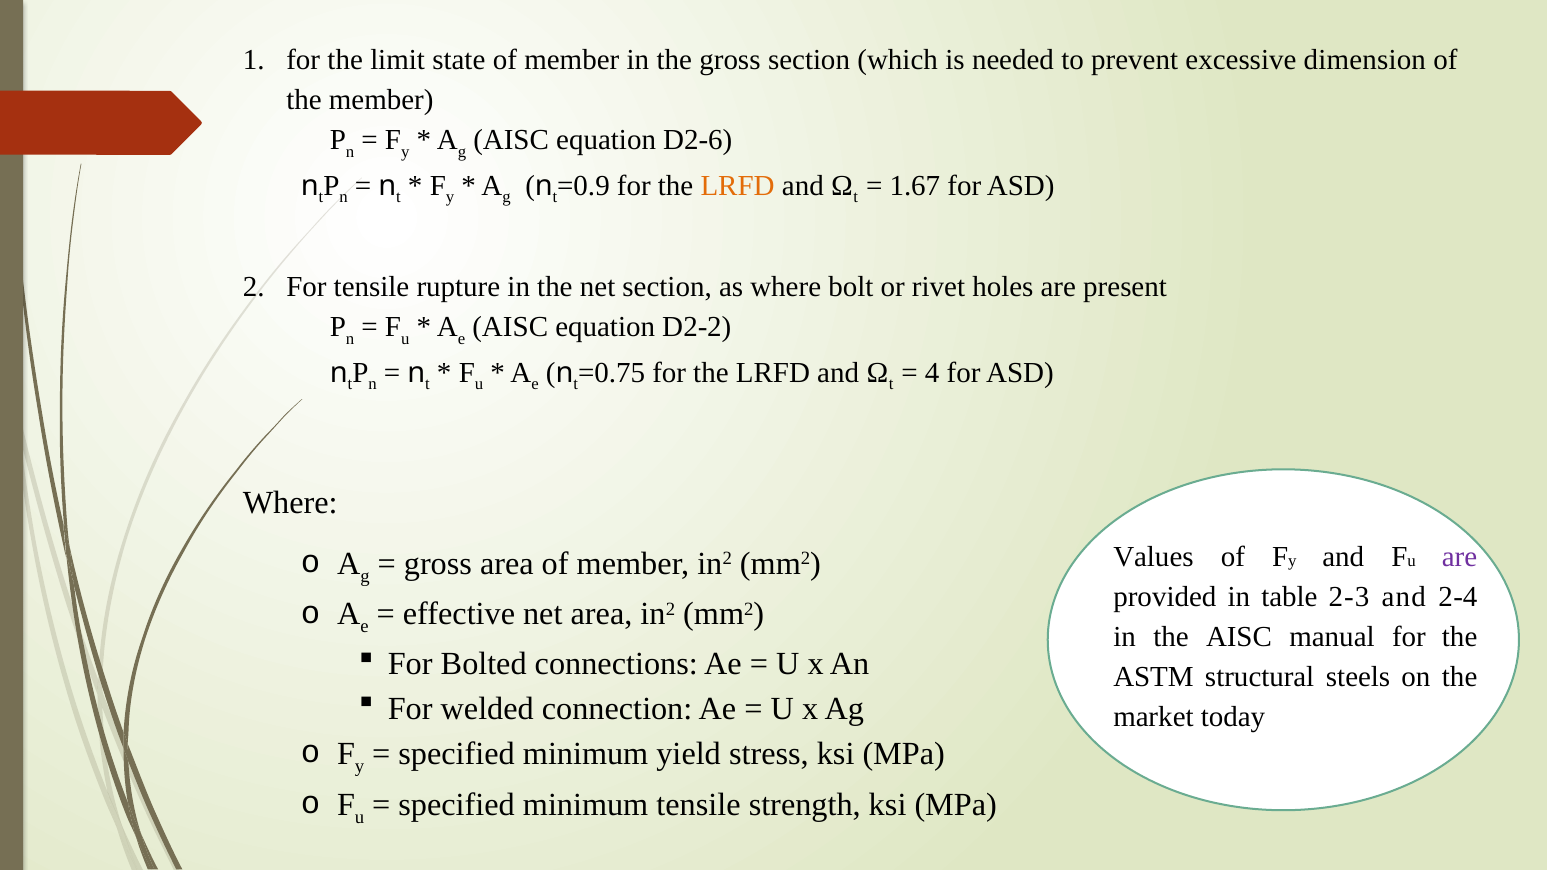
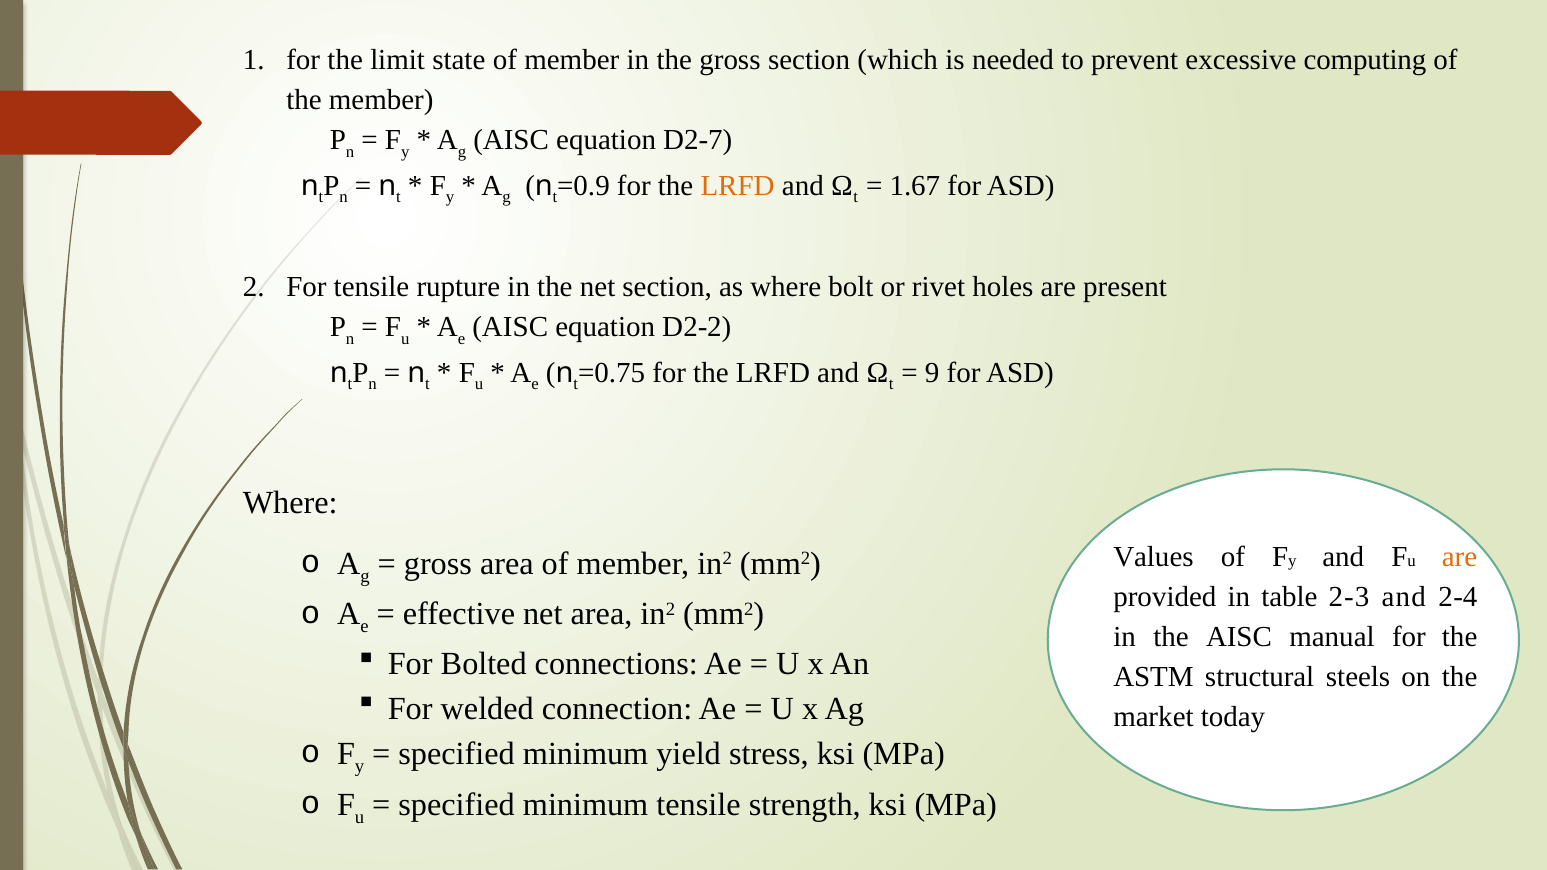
dimension: dimension -> computing (1365, 60)
D2-6: D2-6 -> D2-7 (698, 140)
4: 4 -> 9 (932, 373)
are colour: purple -> orange (1460, 557)
